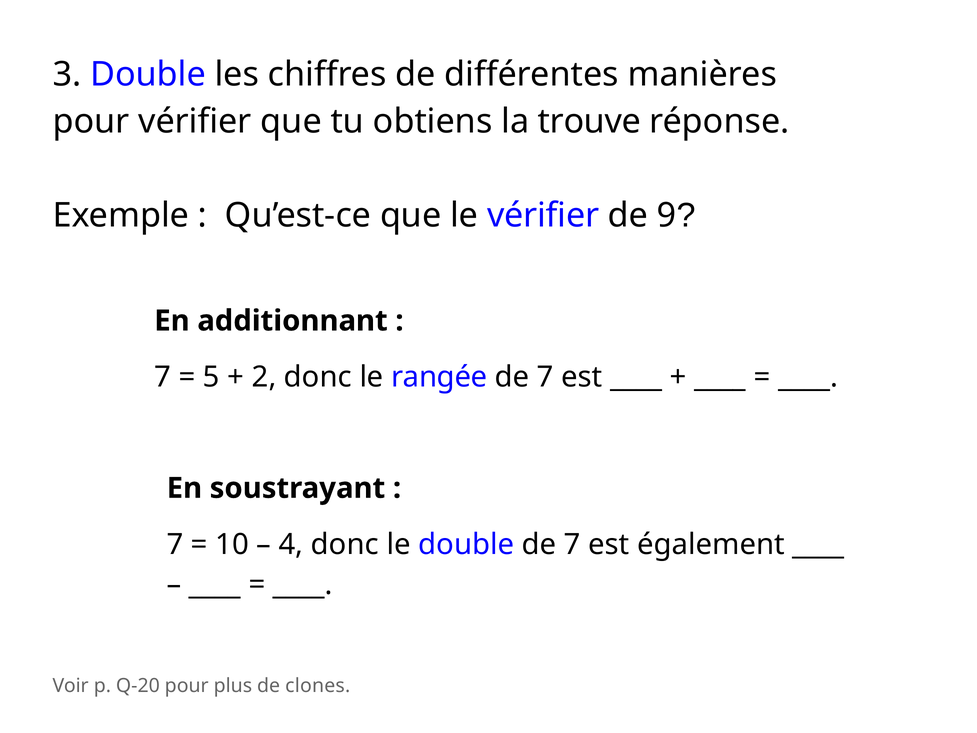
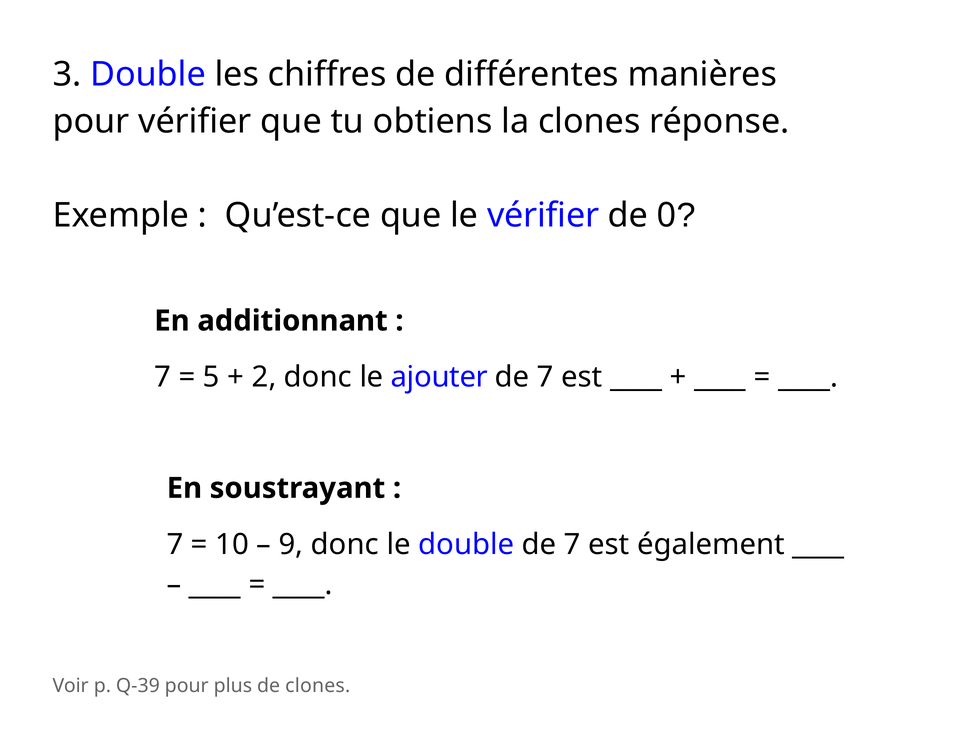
la trouve: trouve -> clones (589, 121)
9: 9 -> 0 (667, 215)
rangée: rangée -> ajouter (439, 377)
4: 4 -> 9 (291, 544)
Q-20: Q-20 -> Q-39 (138, 685)
